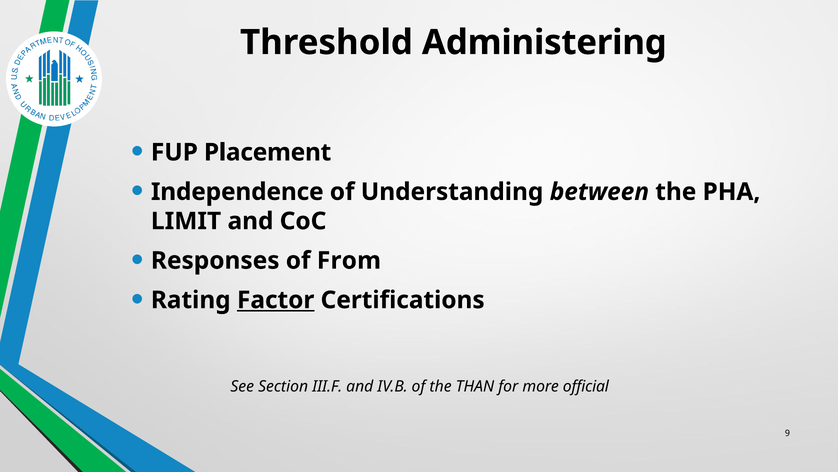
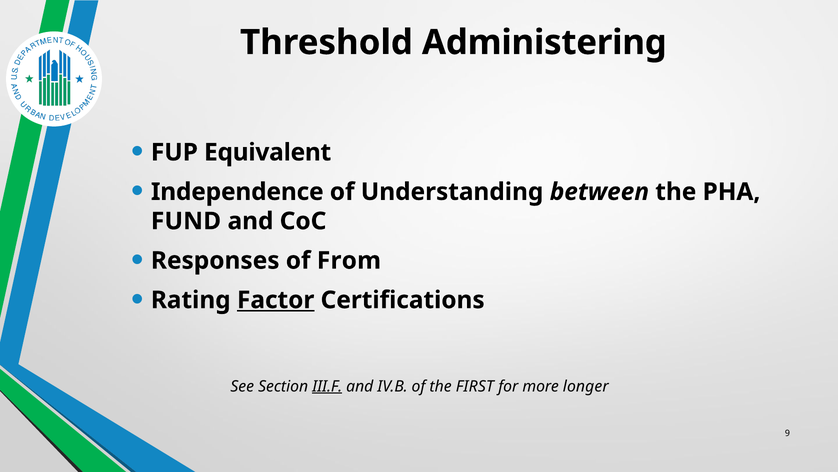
Placement: Placement -> Equivalent (268, 152)
LIMIT: LIMIT -> FUND (186, 221)
III.F underline: none -> present (327, 386)
THAN: THAN -> FIRST (475, 386)
official: official -> longer (586, 386)
